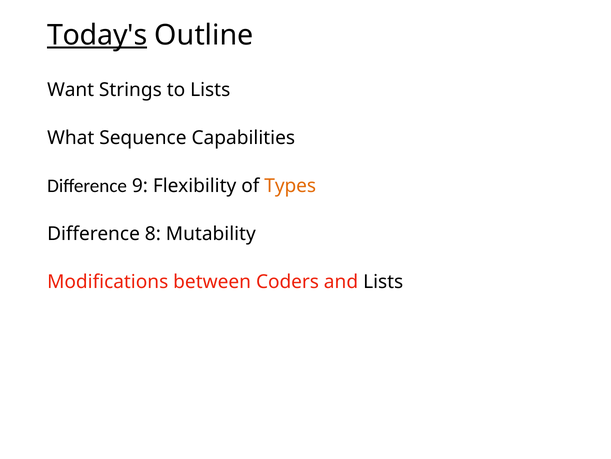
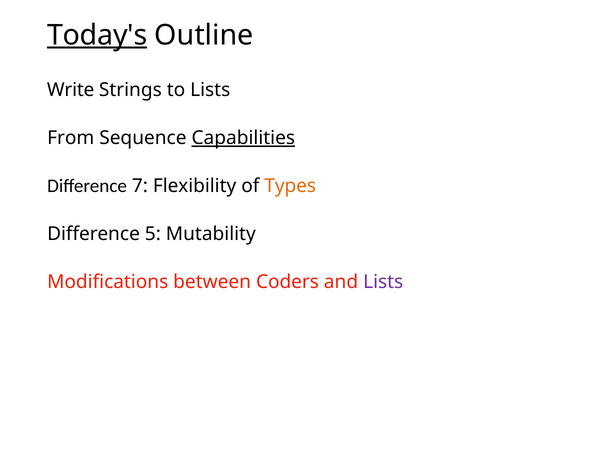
Want: Want -> Write (71, 90)
What: What -> From (71, 138)
Capabilities underline: none -> present (243, 138)
9: 9 -> 7 (140, 186)
8: 8 -> 5 (153, 234)
Lists colour: black -> purple (383, 282)
